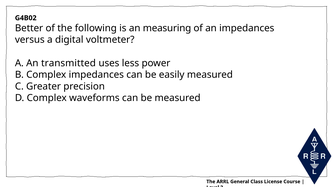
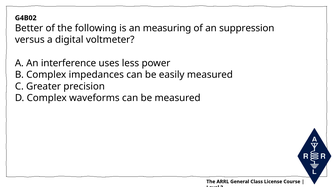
an impedances: impedances -> suppression (247, 28)
transmitted: transmitted -> interference (69, 63)
